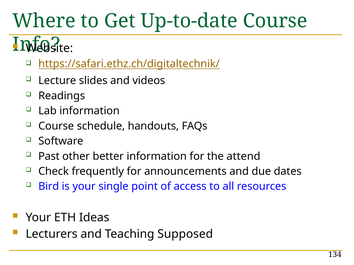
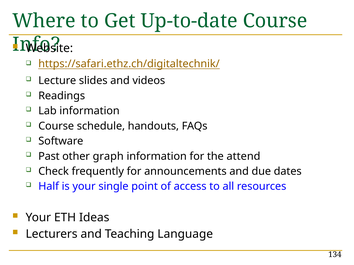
better: better -> graph (108, 157)
Bird: Bird -> Half (49, 187)
Supposed: Supposed -> Language (185, 234)
